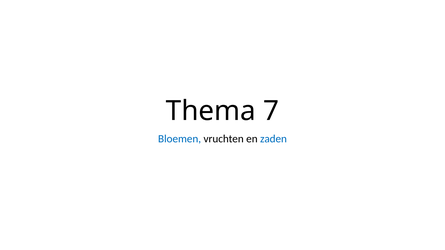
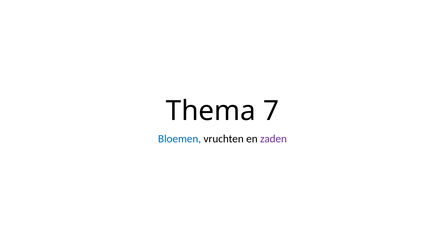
zaden colour: blue -> purple (273, 139)
